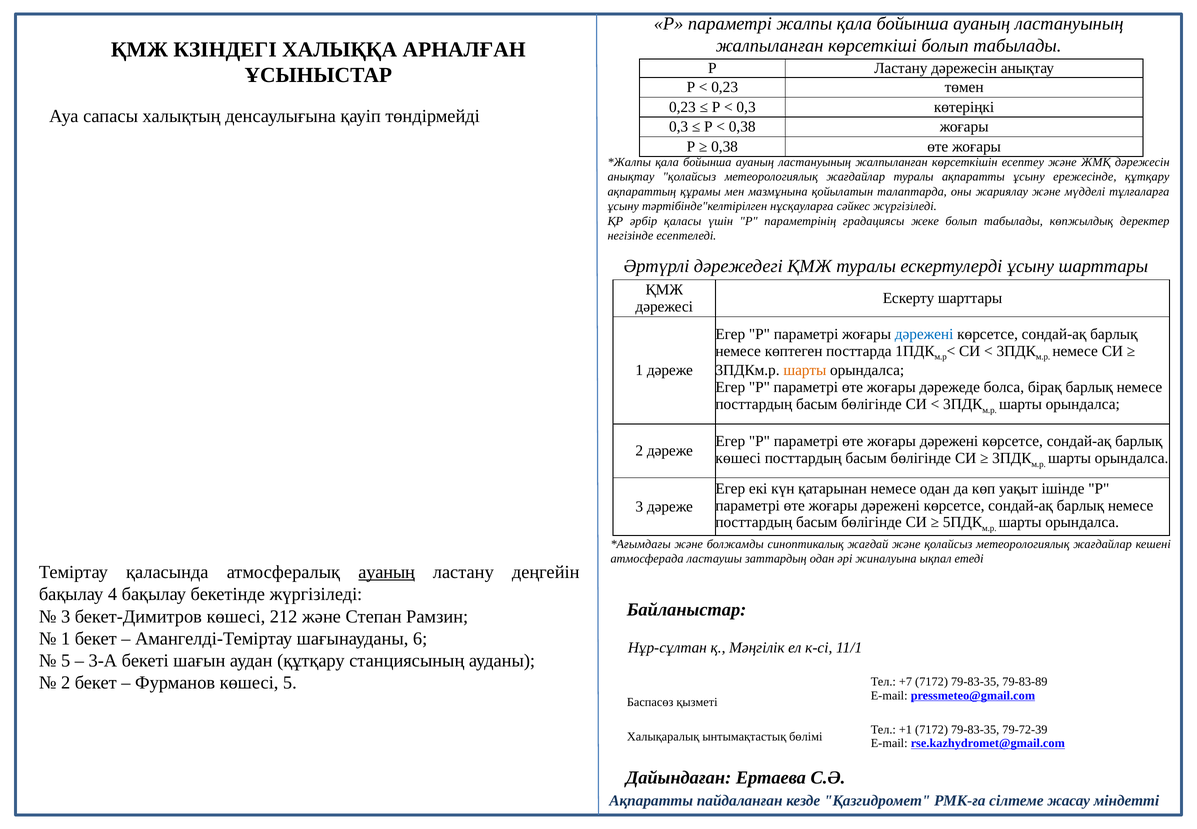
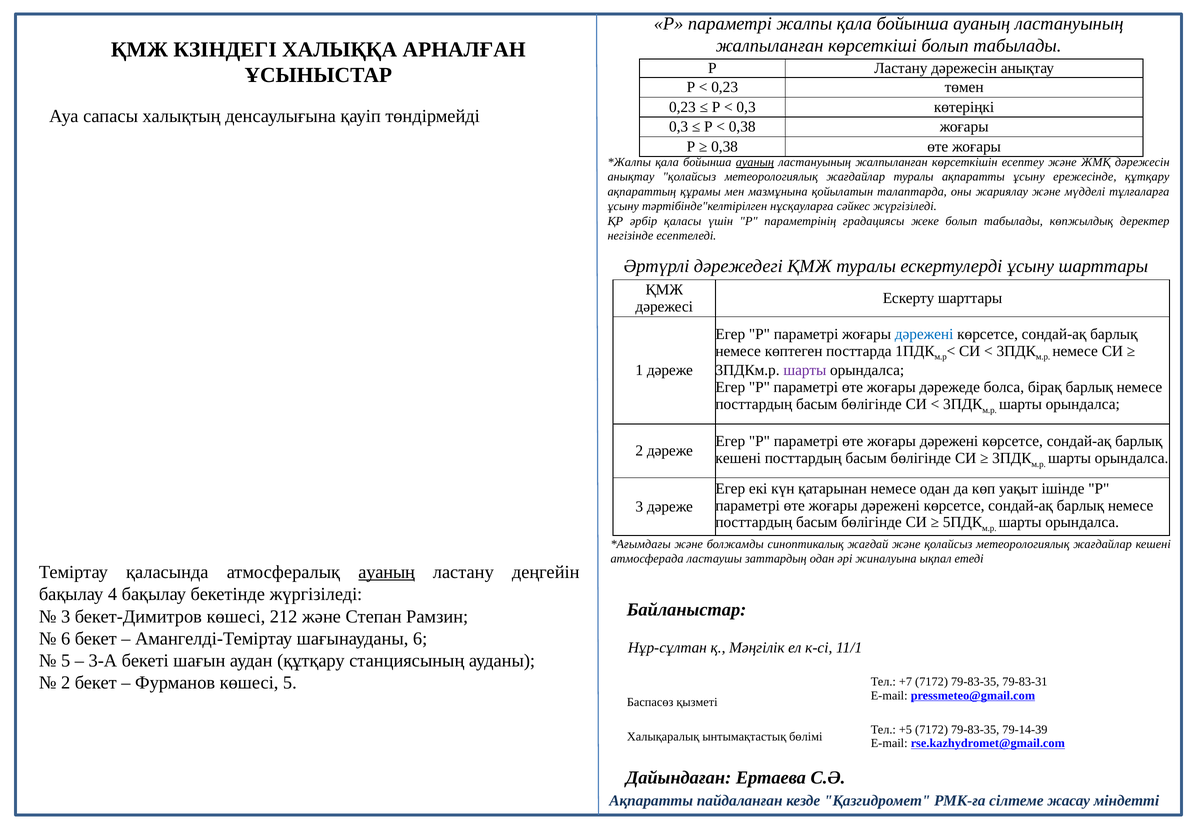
ауаның underline: none -> present (755, 162)
шарты colour: orange -> purple (805, 370)
көшесі: көшесі -> кешені (738, 458)
1: 1 -> 6 (66, 638)
79-83-89: 79-83-89 -> 79-83-31 (1025, 682)
+1: +1 -> +5 (905, 729)
79-72-39: 79-72-39 -> 79-14-39 (1025, 729)
